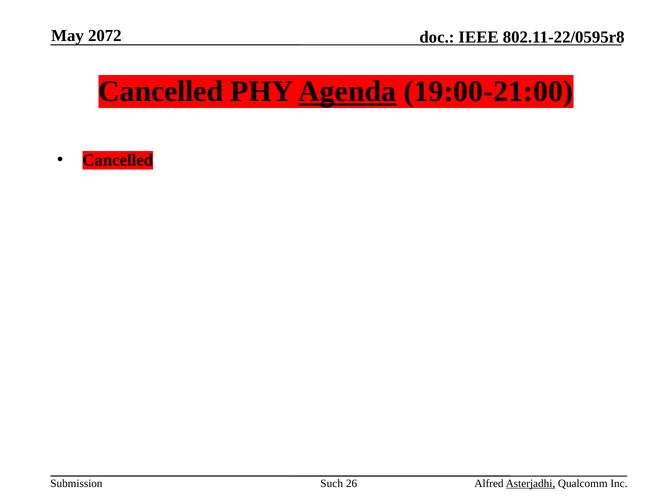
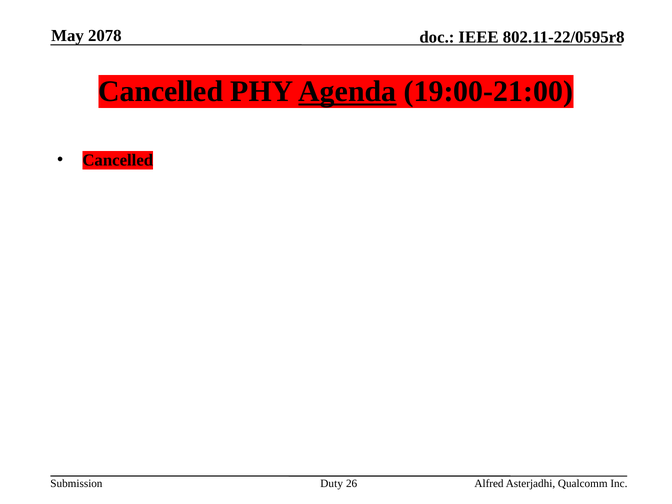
2072: 2072 -> 2078 (105, 36)
Such: Such -> Duty (332, 483)
Asterjadhi underline: present -> none (530, 483)
